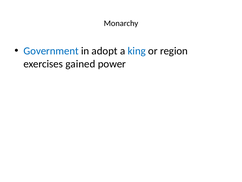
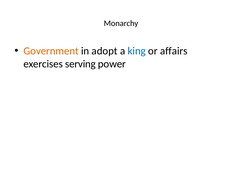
Government colour: blue -> orange (51, 51)
region: region -> affairs (174, 51)
gained: gained -> serving (80, 64)
